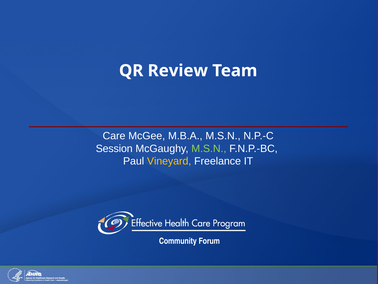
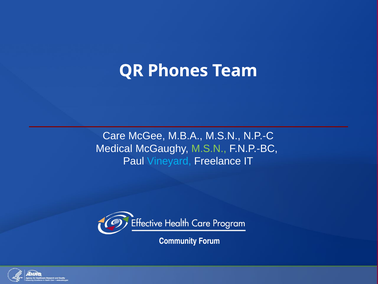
Review: Review -> Phones (178, 71)
Session: Session -> Medical (114, 148)
Vineyard colour: yellow -> light blue (169, 161)
